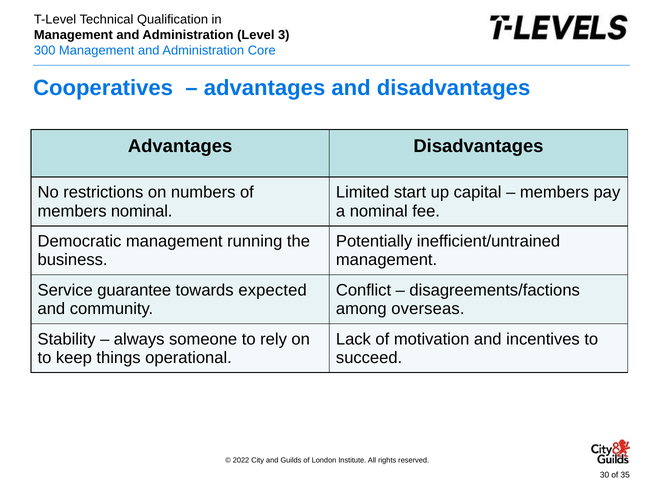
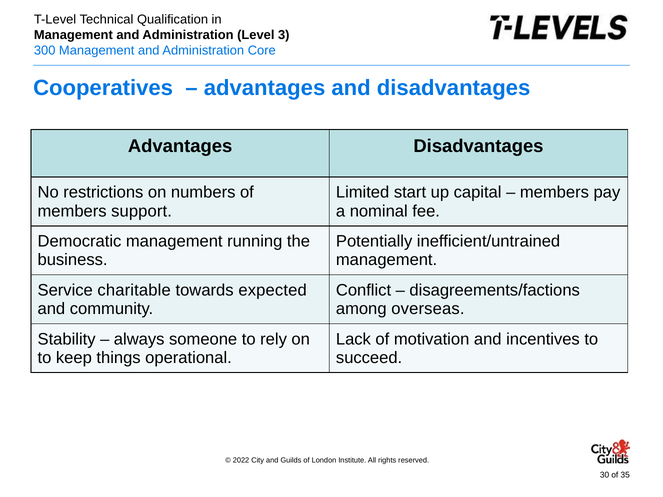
members nominal: nominal -> support (142, 211)
guarantee: guarantee -> charitable (134, 290)
